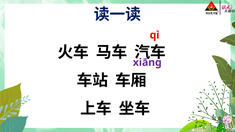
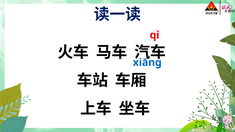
xiānɡ colour: purple -> blue (147, 63)
